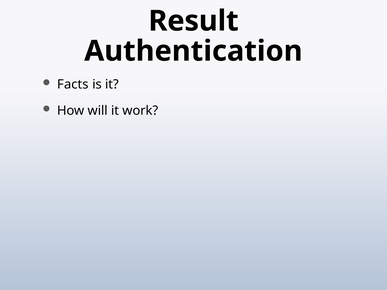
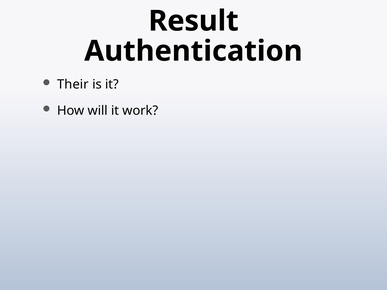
Facts: Facts -> Their (73, 85)
